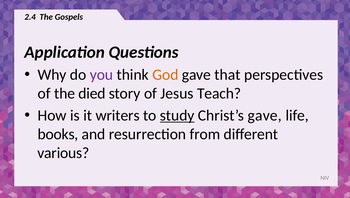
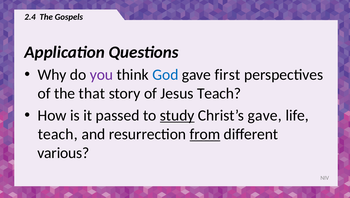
God colour: orange -> blue (165, 75)
that: that -> first (227, 75)
died: died -> that (92, 93)
writers: writers -> passed (118, 115)
books: books -> teach (58, 134)
from underline: none -> present (205, 134)
